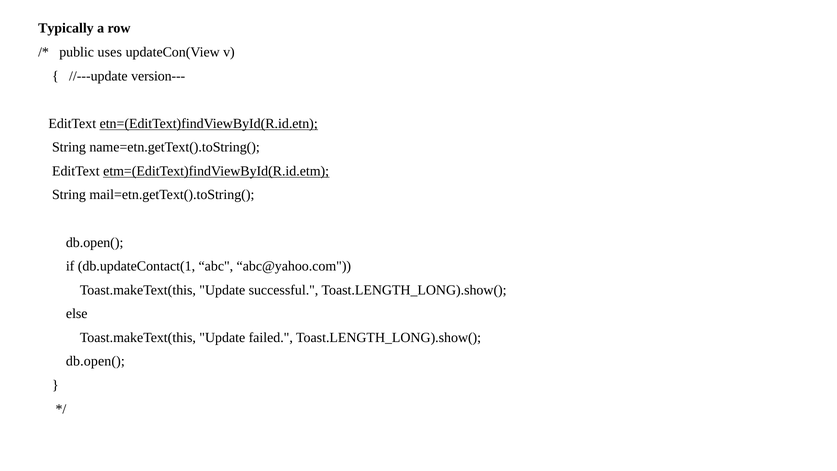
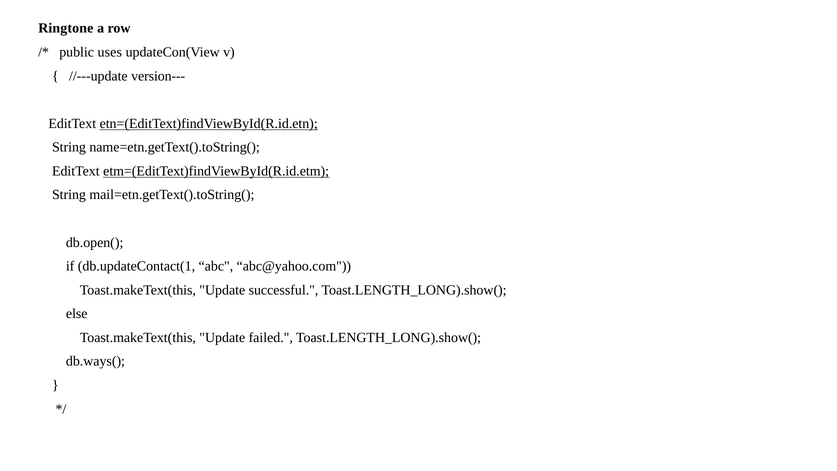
Typically: Typically -> Ringtone (66, 28)
db.open(: db.open( -> db.ways( (95, 361)
